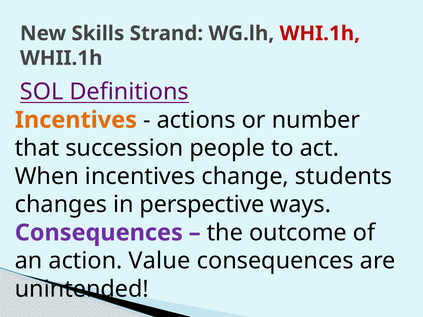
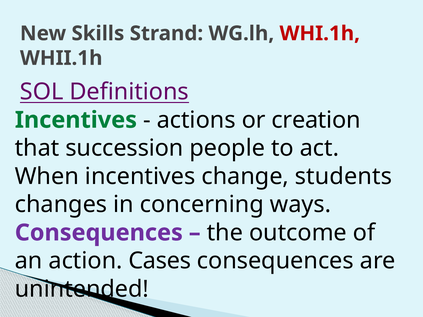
Incentives colour: orange -> green (76, 120)
number: number -> creation (316, 120)
perspective: perspective -> concerning (202, 205)
Value: Value -> Cases (160, 261)
